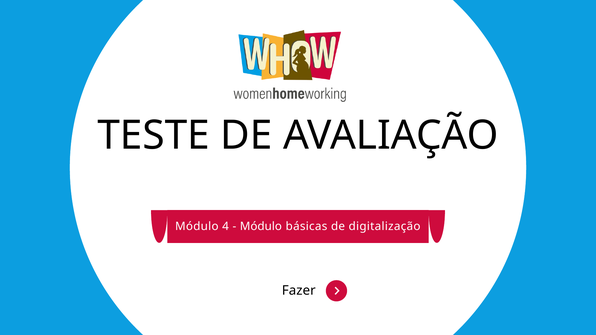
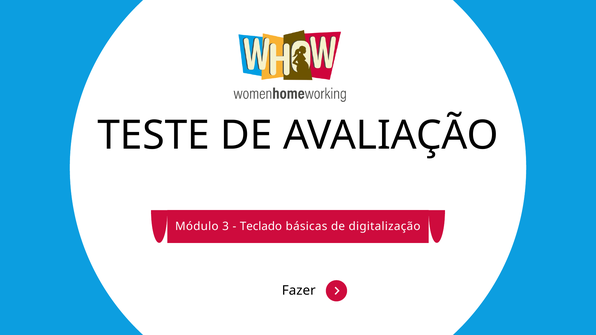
4: 4 -> 3 (226, 226)
Módulo: Módulo -> Teclado (261, 226)
